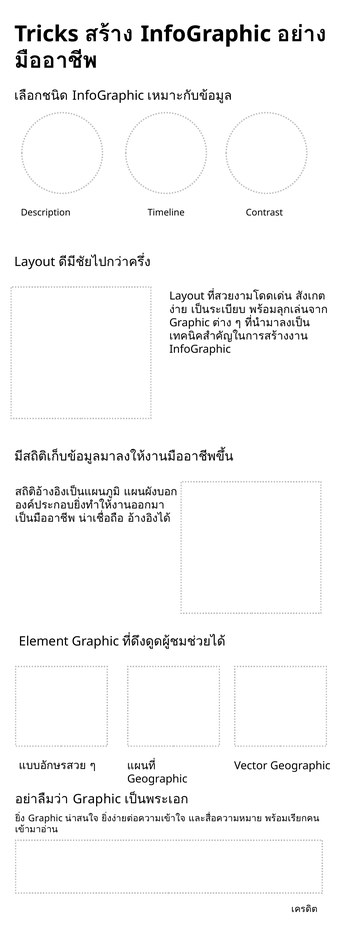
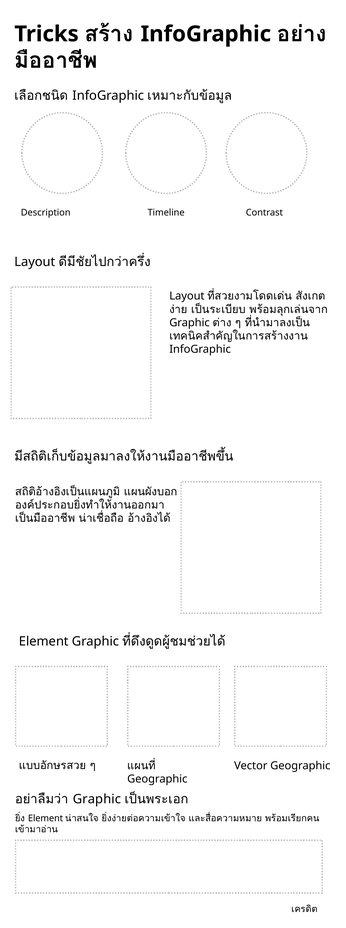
Graphic: Graphic -> Element (46, 818)
